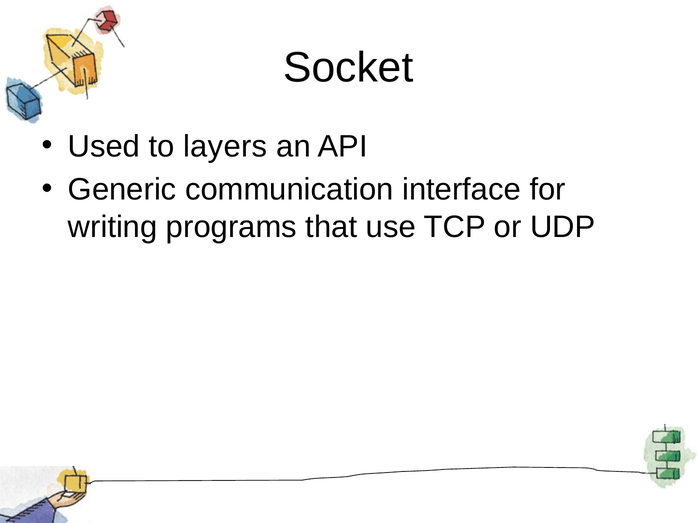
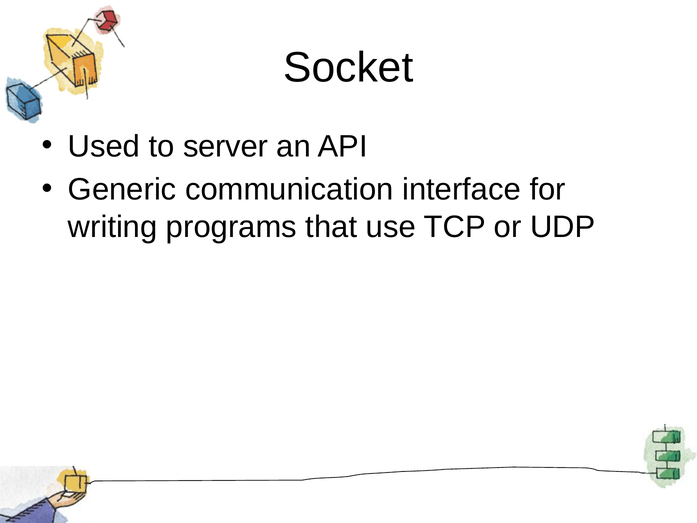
layers: layers -> server (226, 146)
